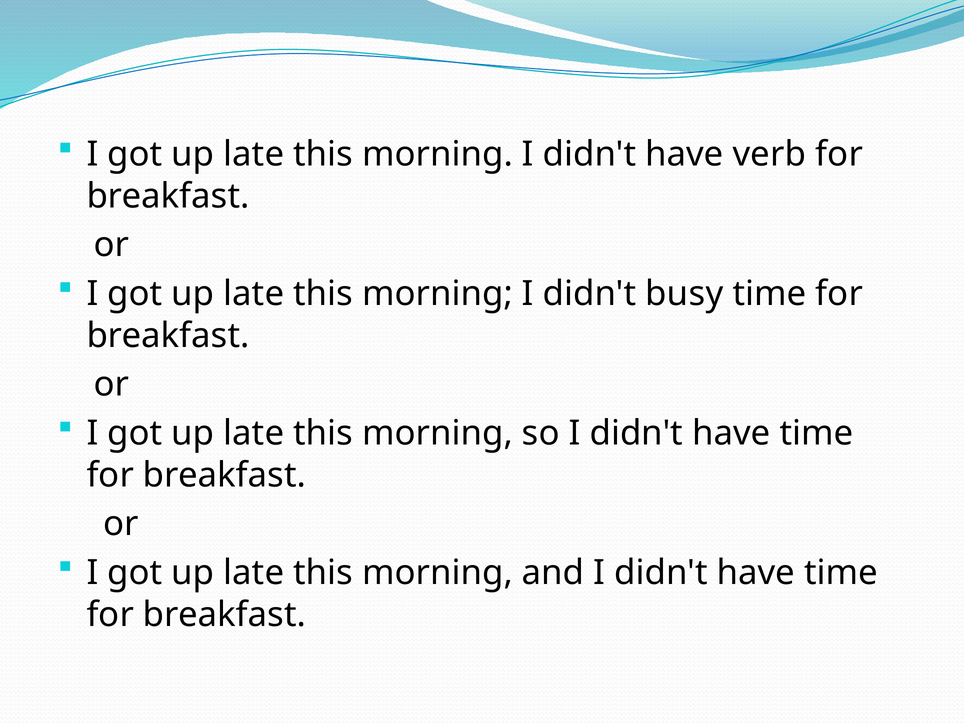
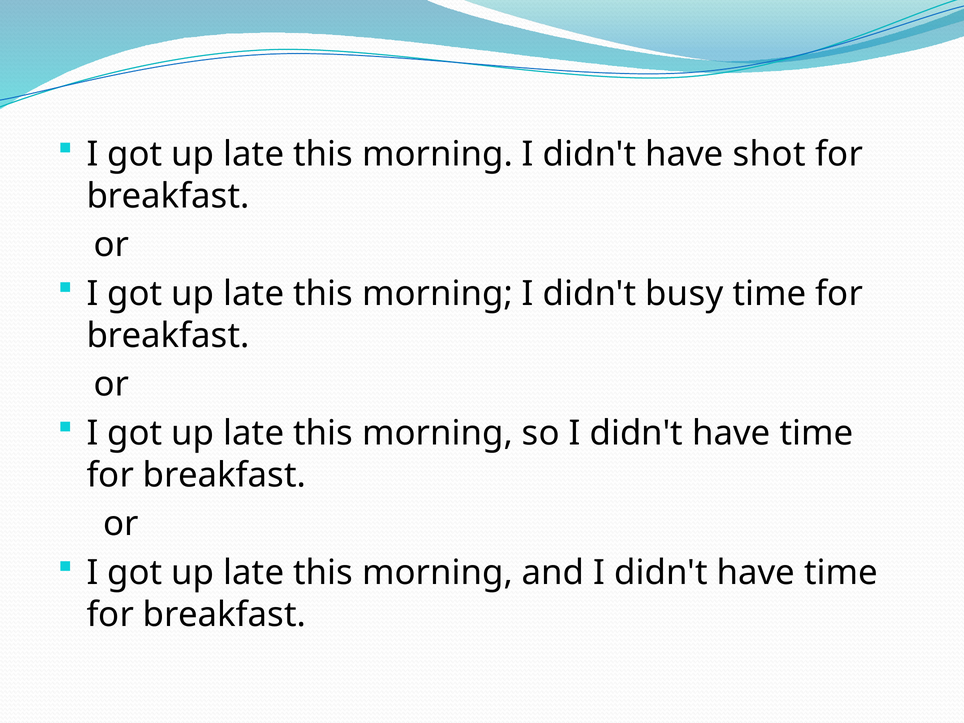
verb: verb -> shot (769, 154)
